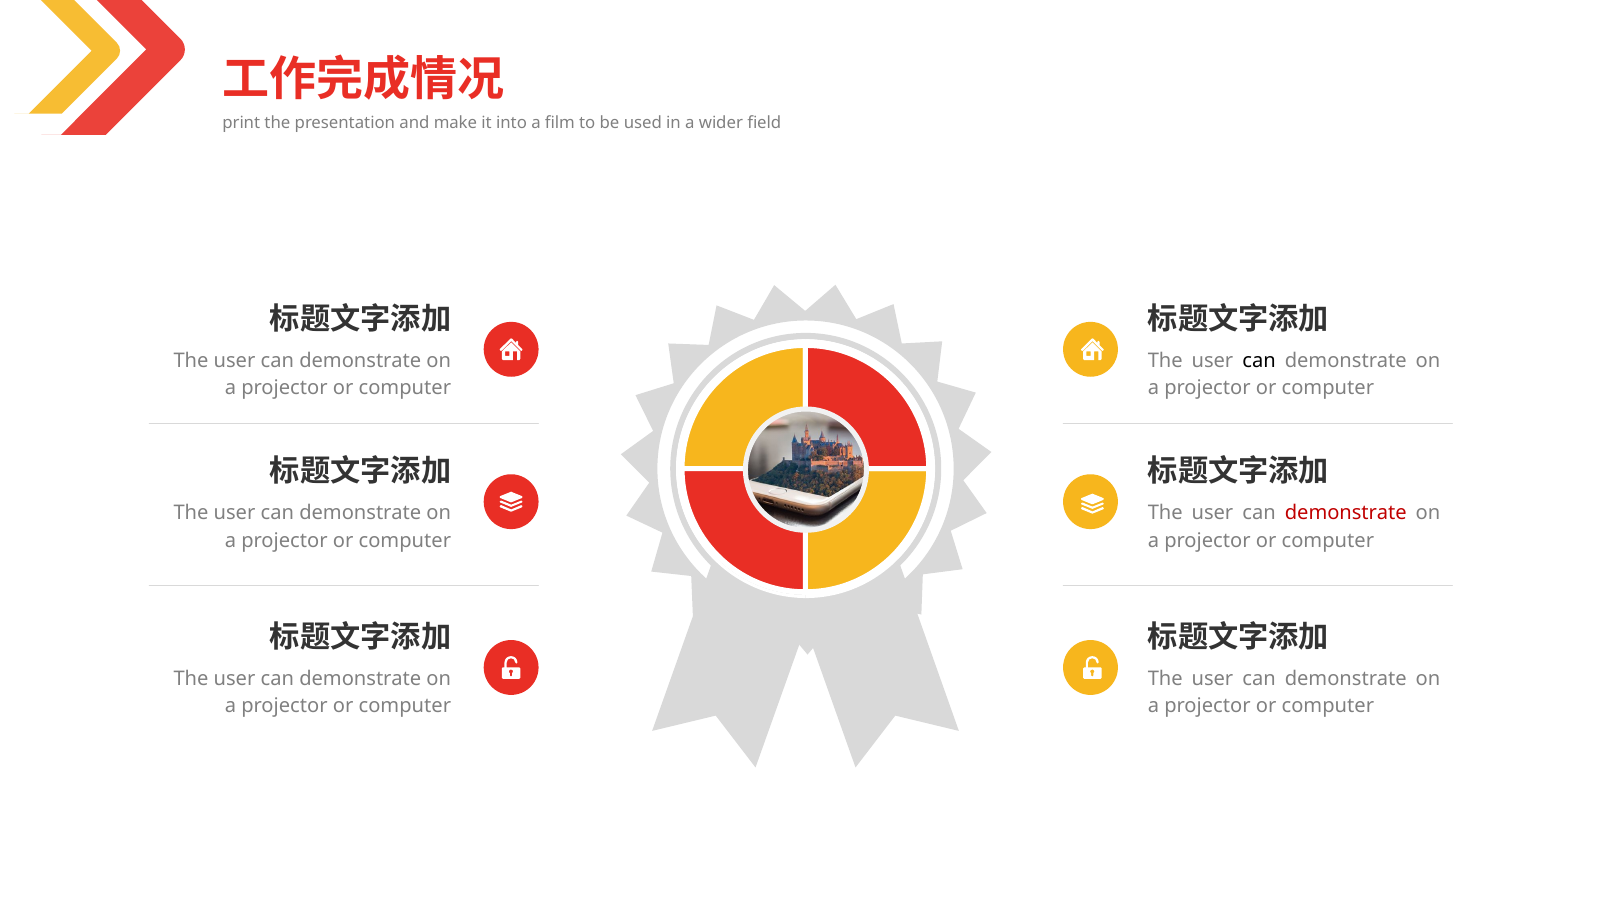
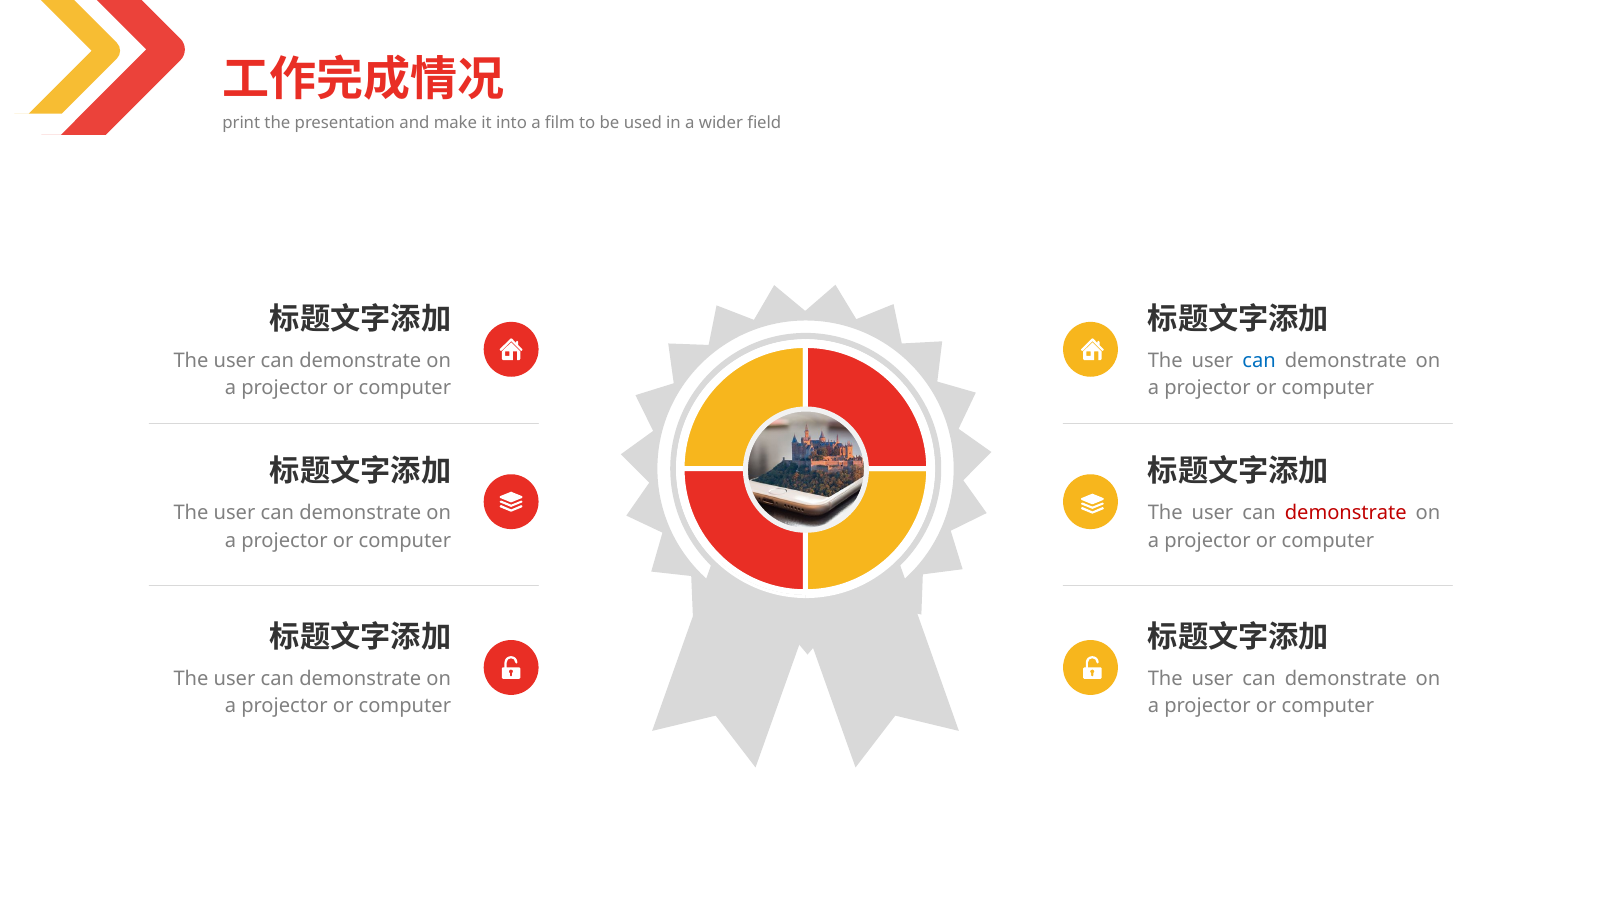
can colour: black -> blue (1259, 360)
